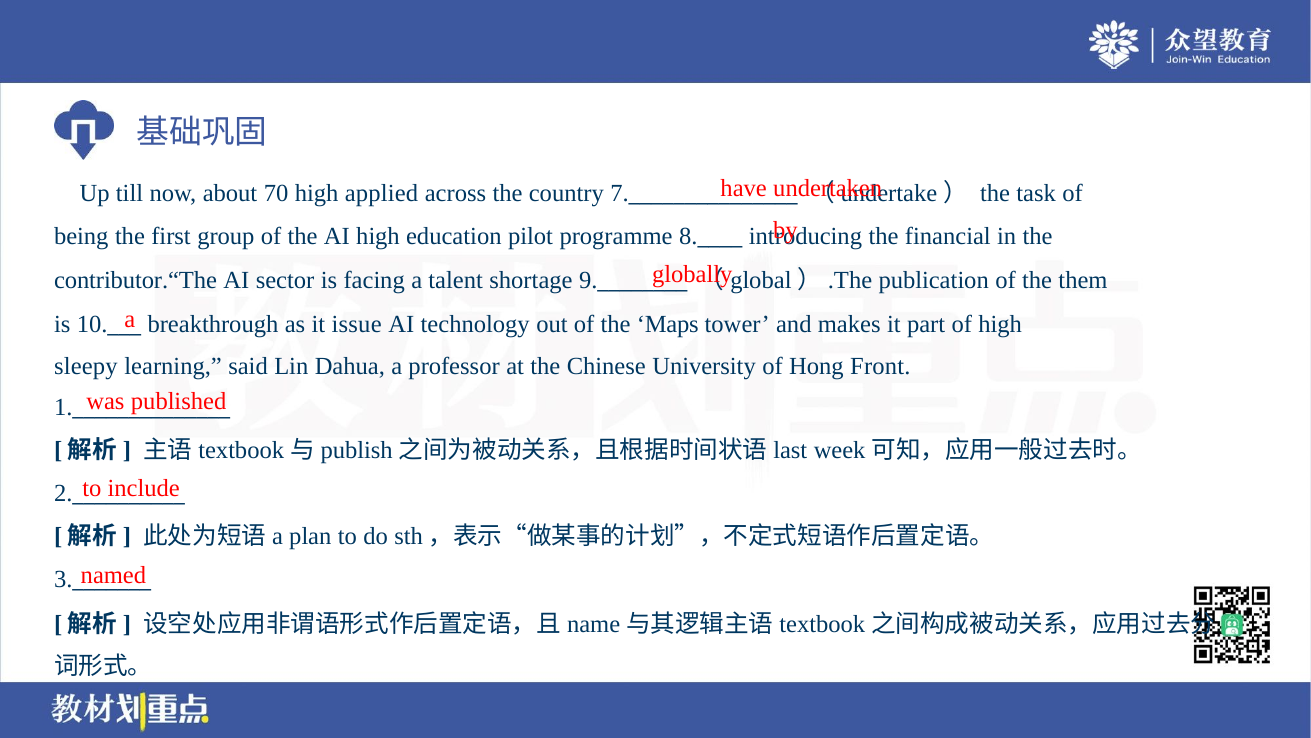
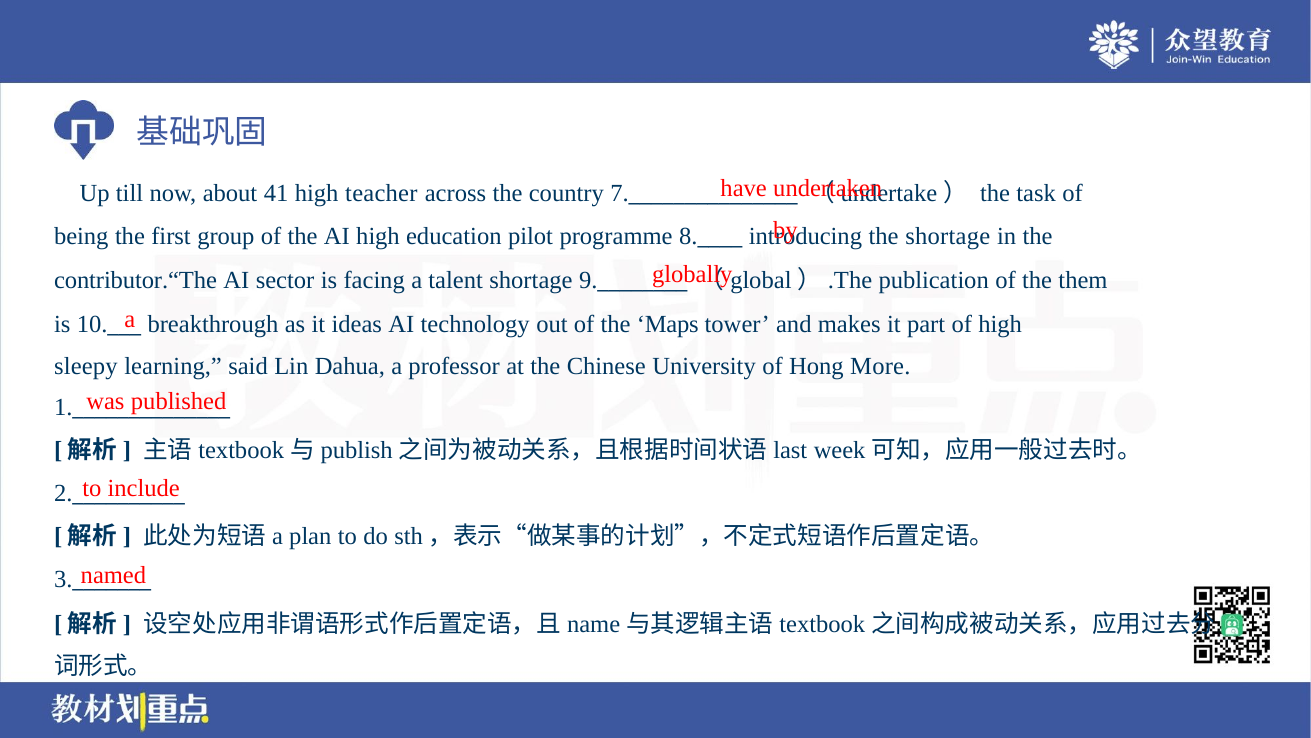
70: 70 -> 41 (276, 193)
applied: applied -> teacher (381, 193)
the financial: financial -> shortage (948, 237)
issue: issue -> ideas (357, 324)
Front: Front -> More (880, 366)
